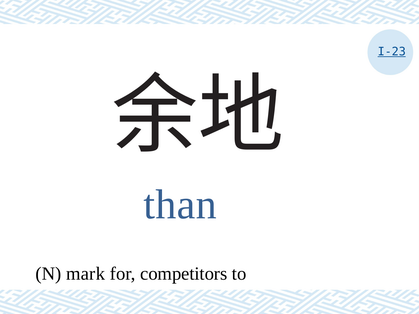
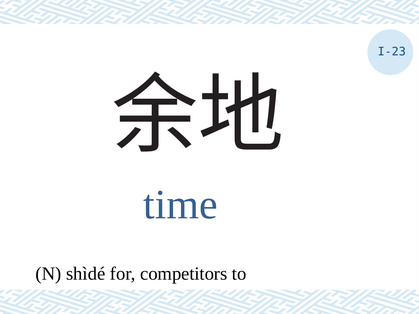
I-23 underline: present -> none (392, 52)
than: than -> time (180, 205)
mark: mark -> shìdé (86, 274)
